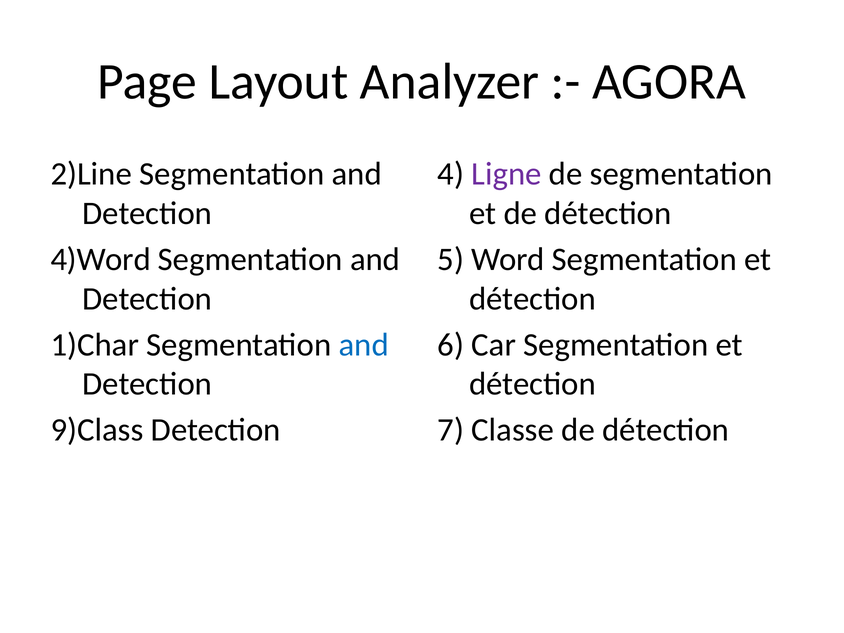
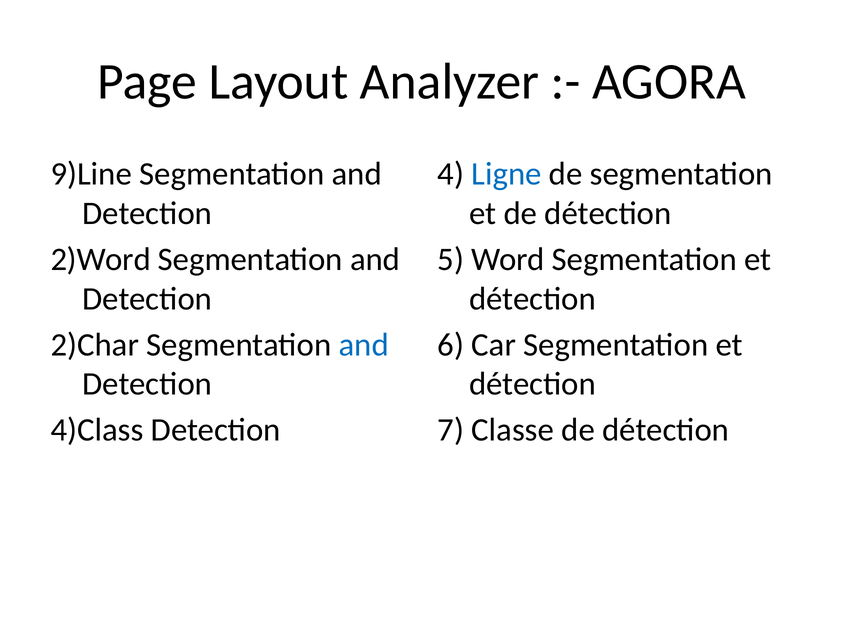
2)Line: 2)Line -> 9)Line (91, 174)
Ligne colour: purple -> blue (506, 174)
4)Word: 4)Word -> 2)Word (101, 259)
1)Char: 1)Char -> 2)Char (95, 345)
9)Class: 9)Class -> 4)Class (97, 430)
